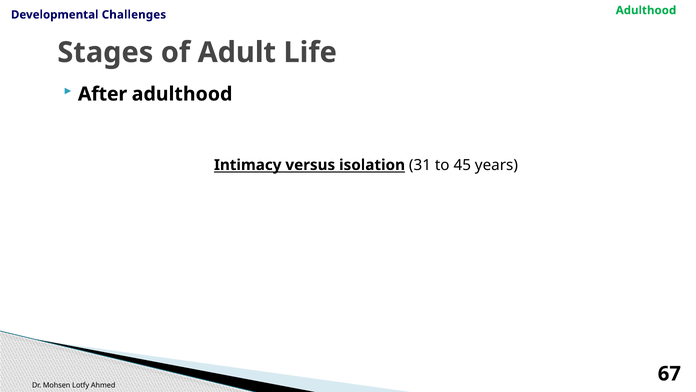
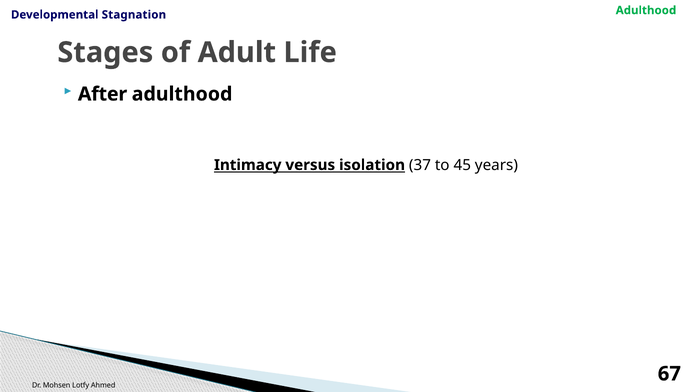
Challenges: Challenges -> Stagnation (134, 15)
31: 31 -> 37 (420, 165)
